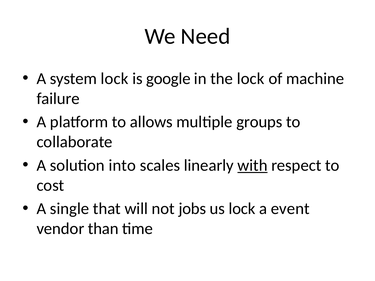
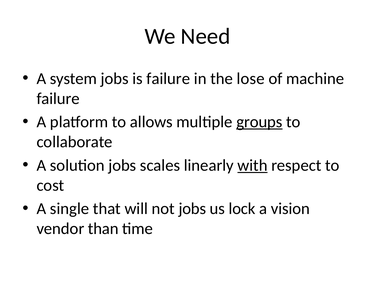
system lock: lock -> jobs (115, 79)
is google: google -> failure (168, 79)
the lock: lock -> lose (251, 79)
groups underline: none -> present (259, 122)
solution into: into -> jobs (122, 165)
event: event -> vision (290, 209)
